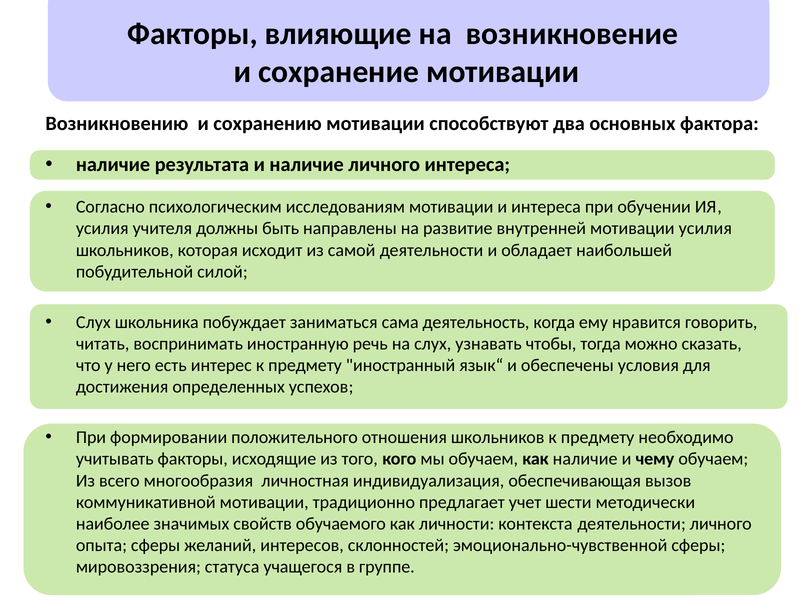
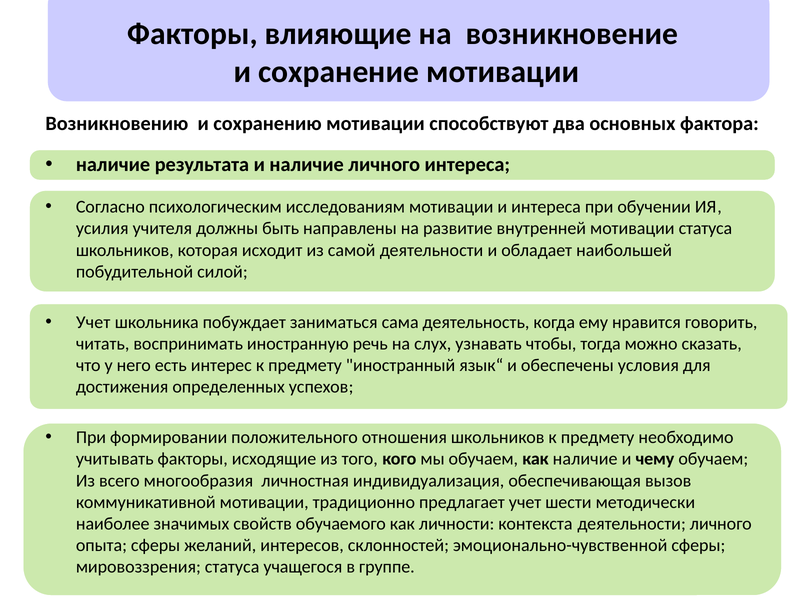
мотивации усилия: усилия -> статуса (705, 229)
Слух: Слух -> Учет (93, 322)
